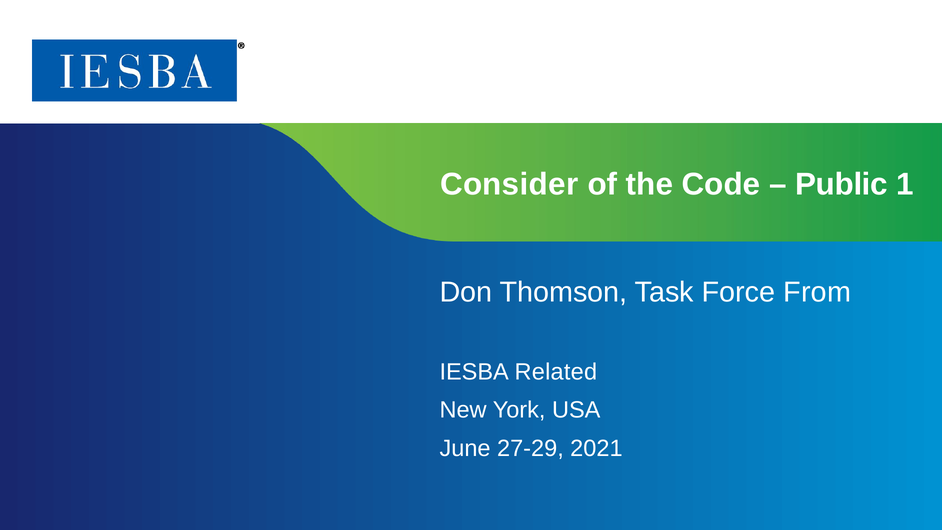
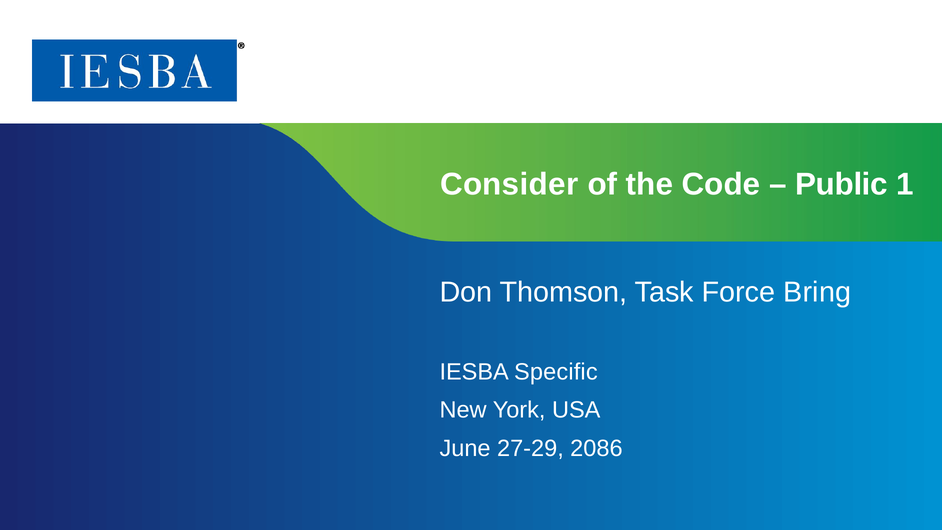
From: From -> Bring (817, 292)
Related: Related -> Specific (556, 372)
2021: 2021 -> 2086 (596, 449)
